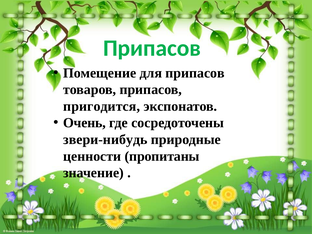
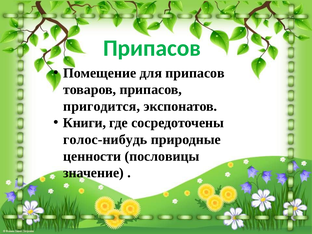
Очень: Очень -> Книги (84, 123)
звери-нибудь: звери-нибудь -> голос-нибудь (105, 140)
пропитаны: пропитаны -> пословицы (162, 156)
